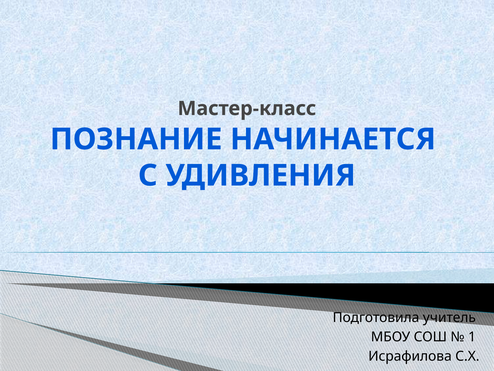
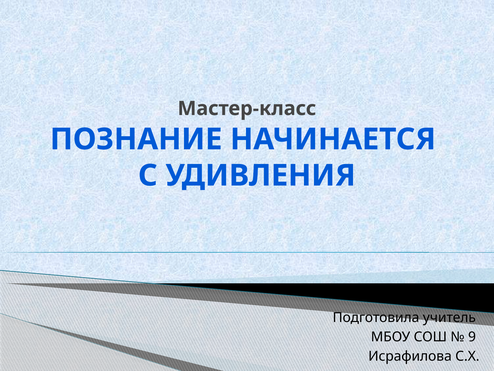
1: 1 -> 9 (472, 337)
